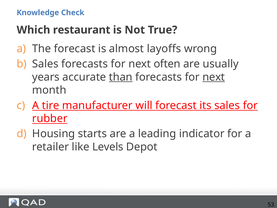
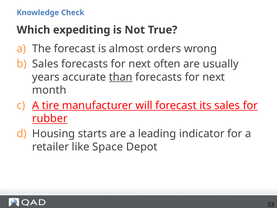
restaurant: restaurant -> expediting (82, 30)
layoffs: layoffs -> orders (164, 49)
next underline: present -> none (214, 77)
Levels: Levels -> Space (108, 147)
